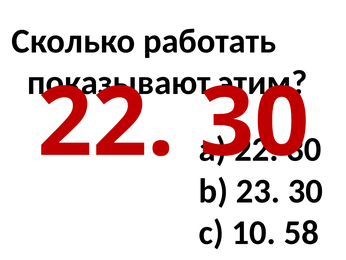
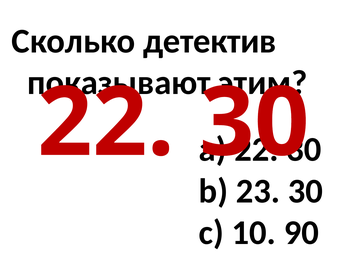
работать: работать -> детектив (210, 41)
58: 58 -> 90 (301, 232)
